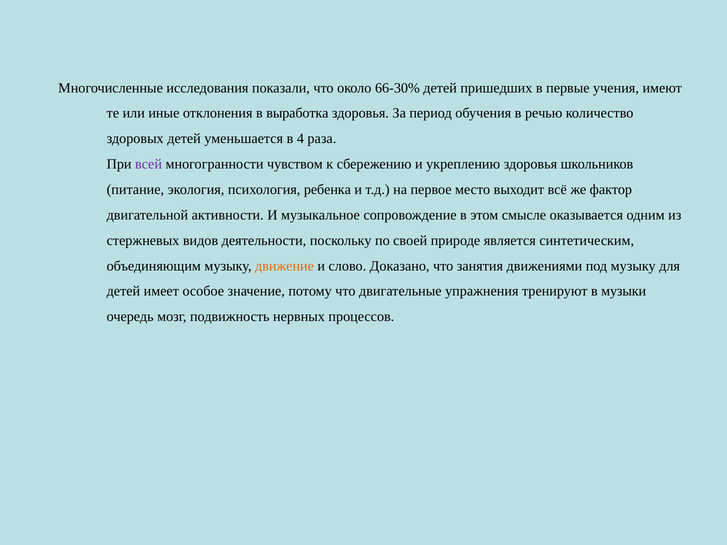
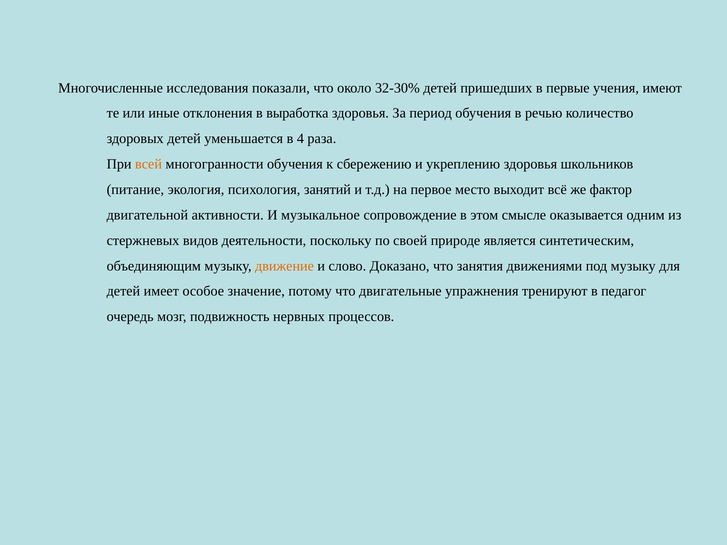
66-30%: 66-30% -> 32-30% (397, 88)
всей colour: purple -> orange (149, 164)
многогранности чувством: чувством -> обучения (295, 164)
ребенка: ребенка -> занятий (327, 190)
музыки: музыки -> педагог (624, 291)
